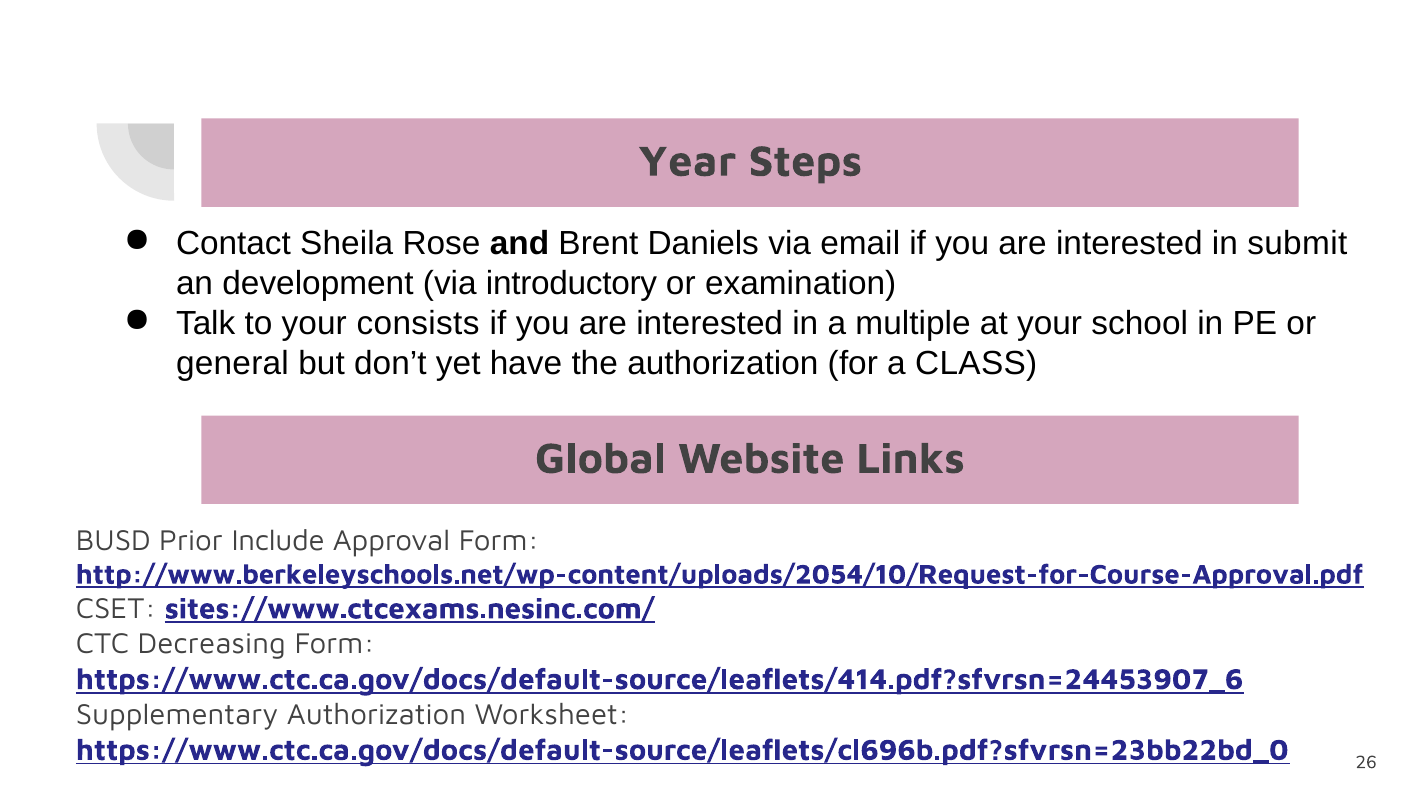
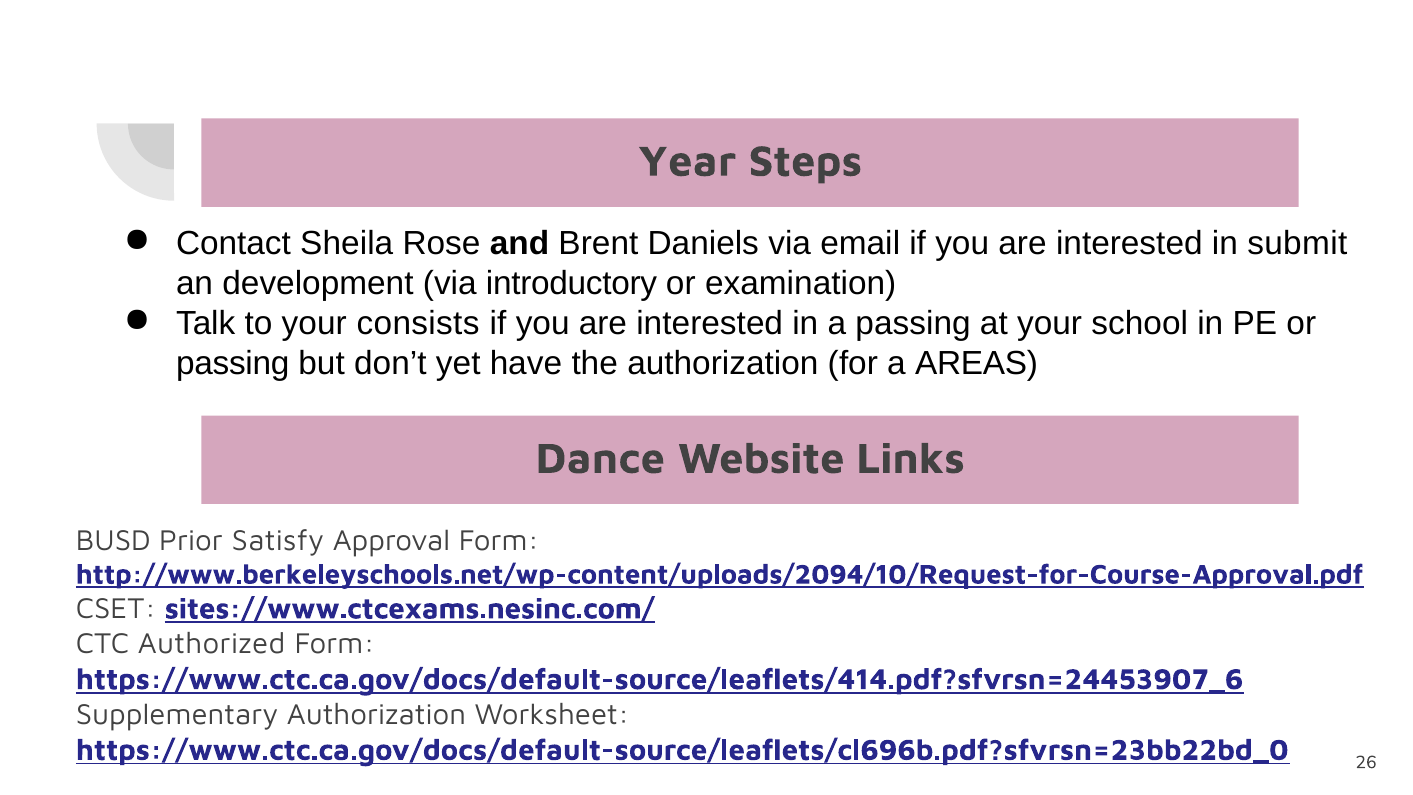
a multiple: multiple -> passing (913, 324)
general: general -> passing (233, 364)
CLASS: CLASS -> AREAS (977, 364)
Global: Global -> Dance (600, 458)
Include: Include -> Satisfy (278, 540)
http://www.berkeleyschools.net/wp-content/uploads/2054/10/Request-for-Course-Approval.pdf: http://www.berkeleyschools.net/wp-content/uploads/2054/10/Request-for-Course-Approval.pdf -> http://www.berkeleyschools.net/wp-content/uploads/2094/10/Request-for-Course-Approval.pdf (720, 574)
Decreasing: Decreasing -> Authorized (212, 644)
